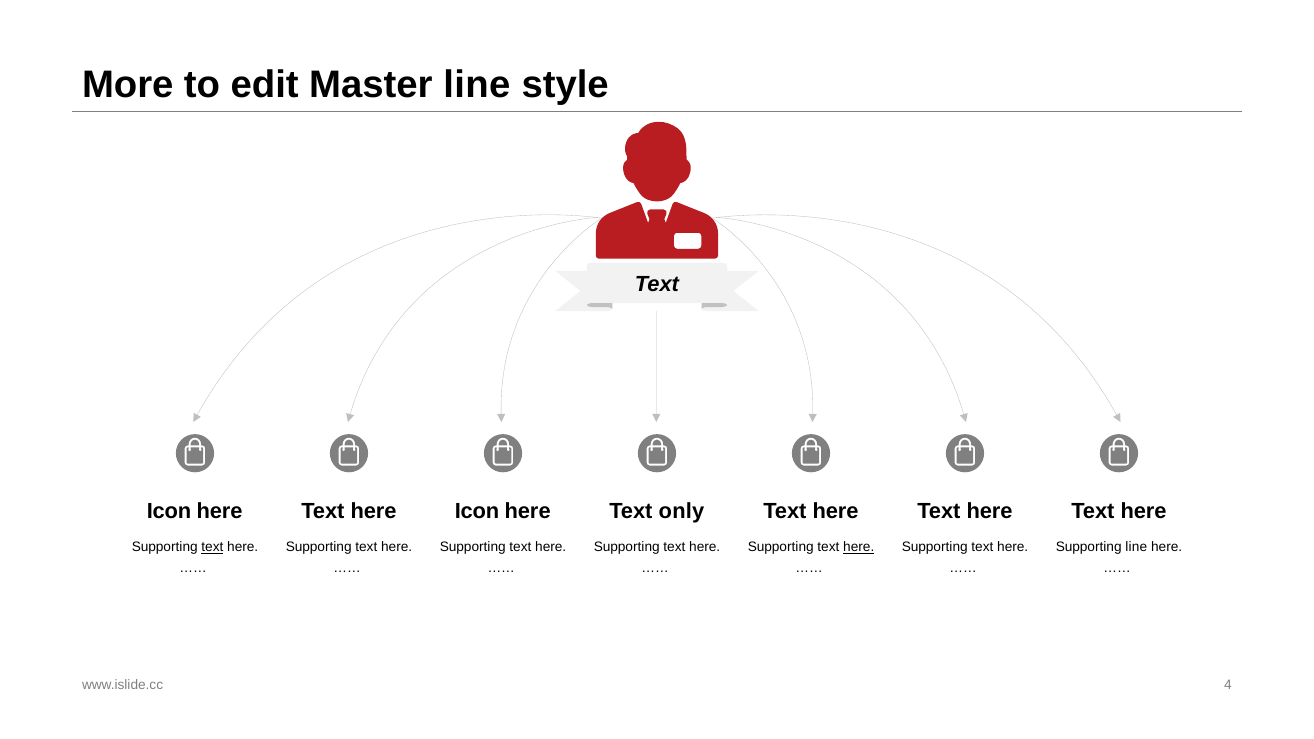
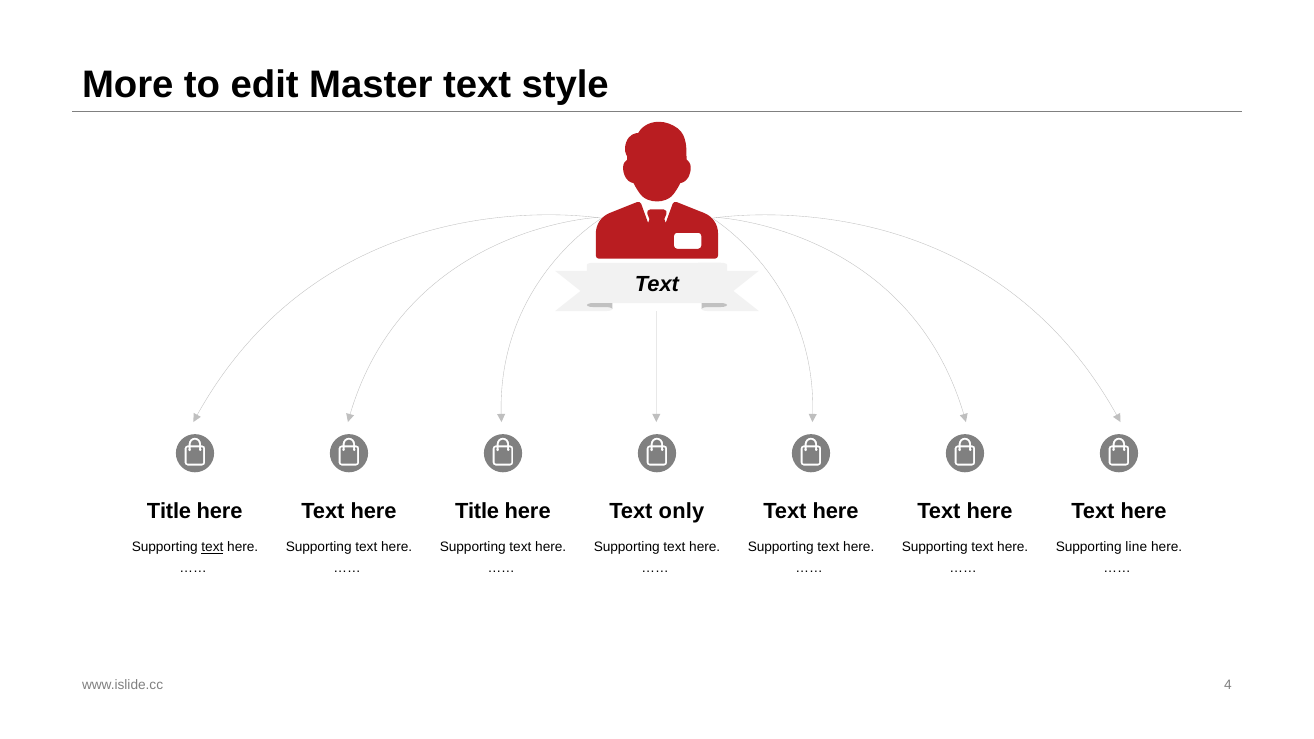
Master line: line -> text (477, 85)
Icon: Icon -> Title (169, 512)
Icon: Icon -> Title (477, 512)
here underline: present -> none (859, 547)
